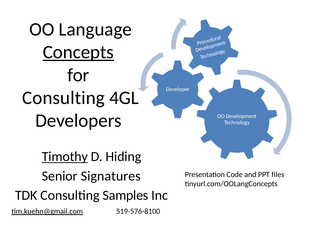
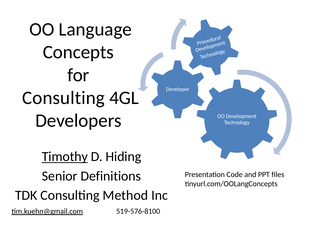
Concepts underline: present -> none (78, 52)
Signatures: Signatures -> Definitions (111, 176)
Samples: Samples -> Method (125, 195)
